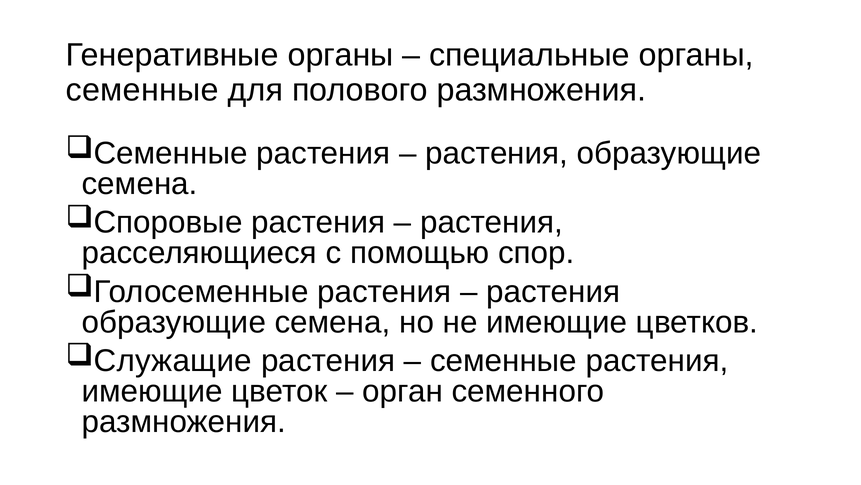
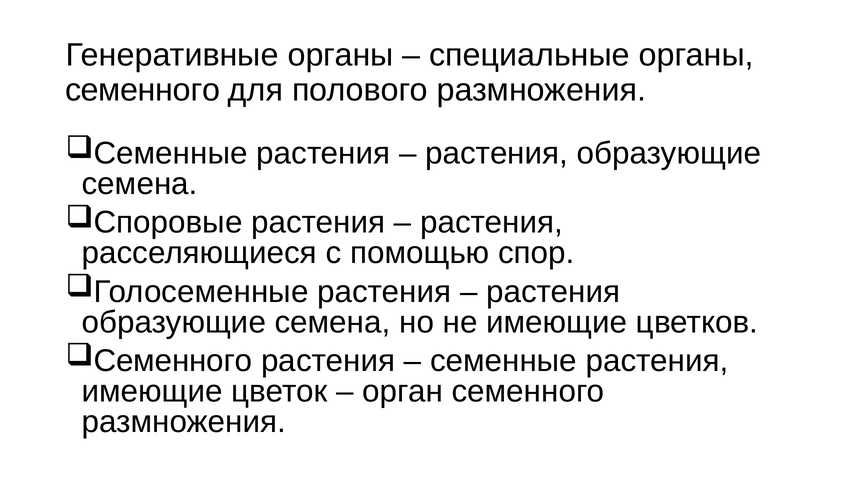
семенные: семенные -> семенного (143, 90)
Служащие: Служащие -> Семенного (173, 360)
